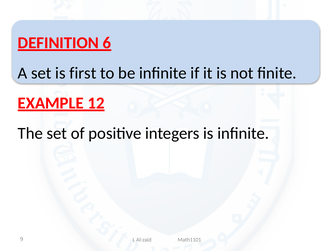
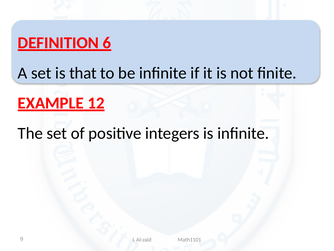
first: first -> that (83, 73)
